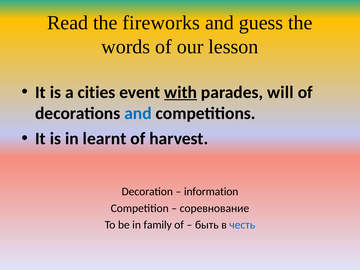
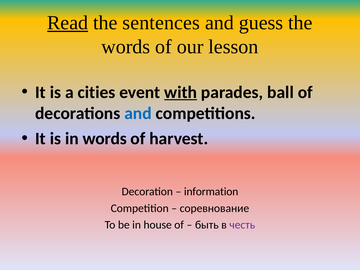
Read underline: none -> present (68, 23)
fireworks: fireworks -> sentences (161, 23)
will: will -> ball (280, 92)
in learnt: learnt -> words (105, 139)
family: family -> house (158, 225)
честь colour: blue -> purple (242, 225)
